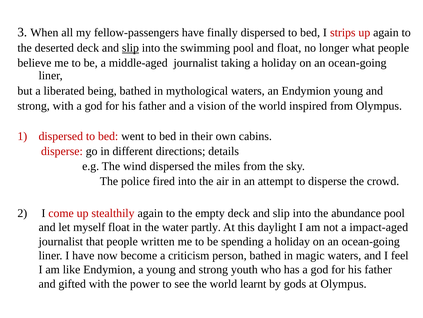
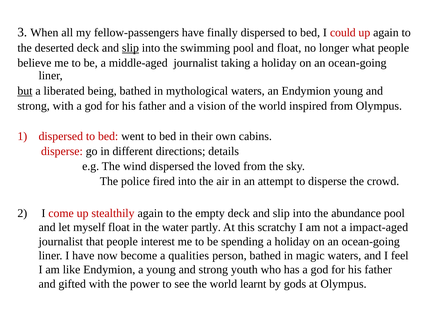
strips: strips -> could (343, 33)
but underline: none -> present (25, 91)
miles: miles -> loved (227, 166)
daylight: daylight -> scratchy (277, 227)
written: written -> interest (158, 241)
criticism: criticism -> qualities (189, 255)
